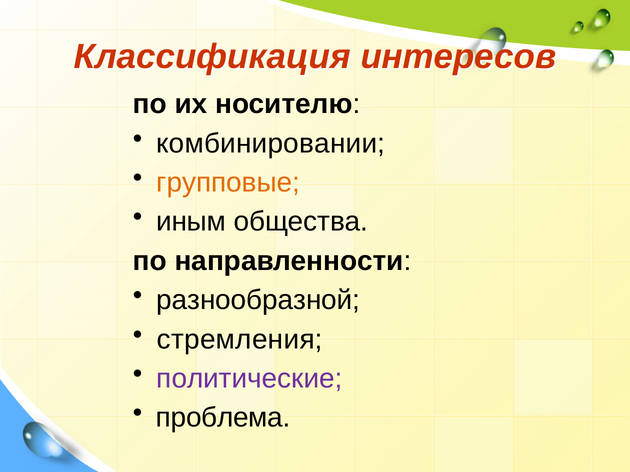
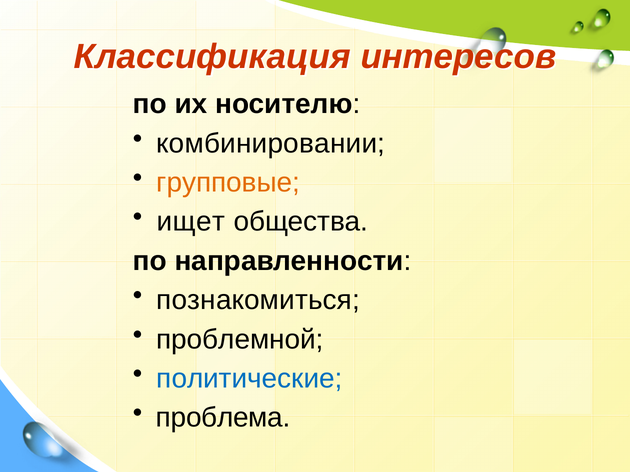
иным: иным -> ищет (191, 222)
разнообразной: разнообразной -> познакомиться (258, 300)
стремления: стремления -> проблемной (240, 340)
политические colour: purple -> blue (249, 379)
